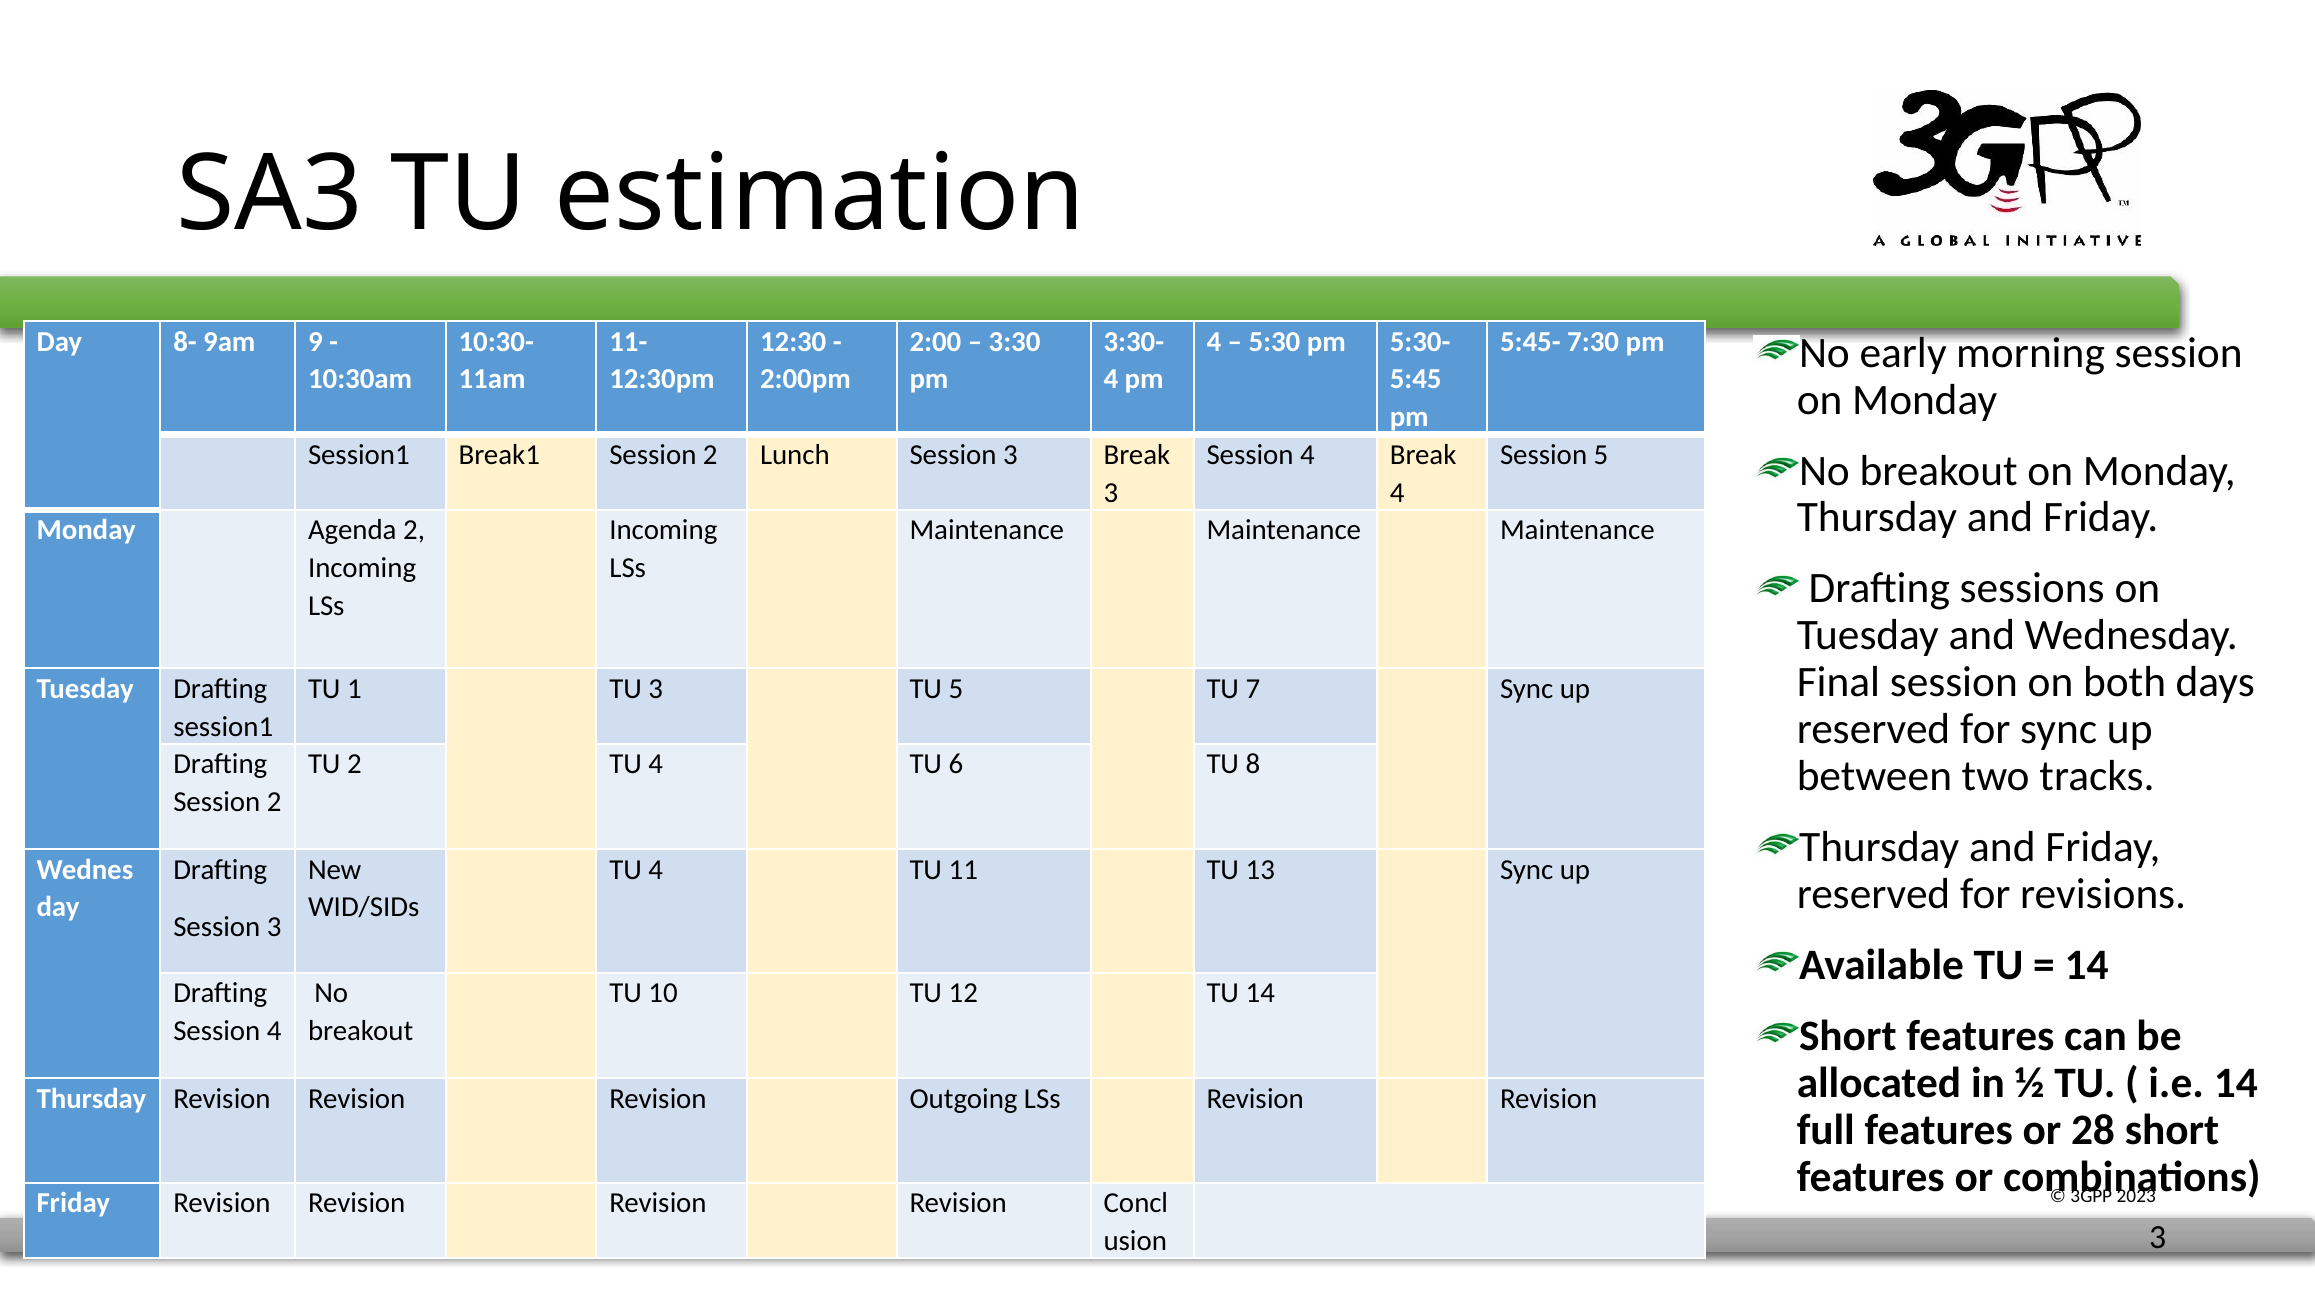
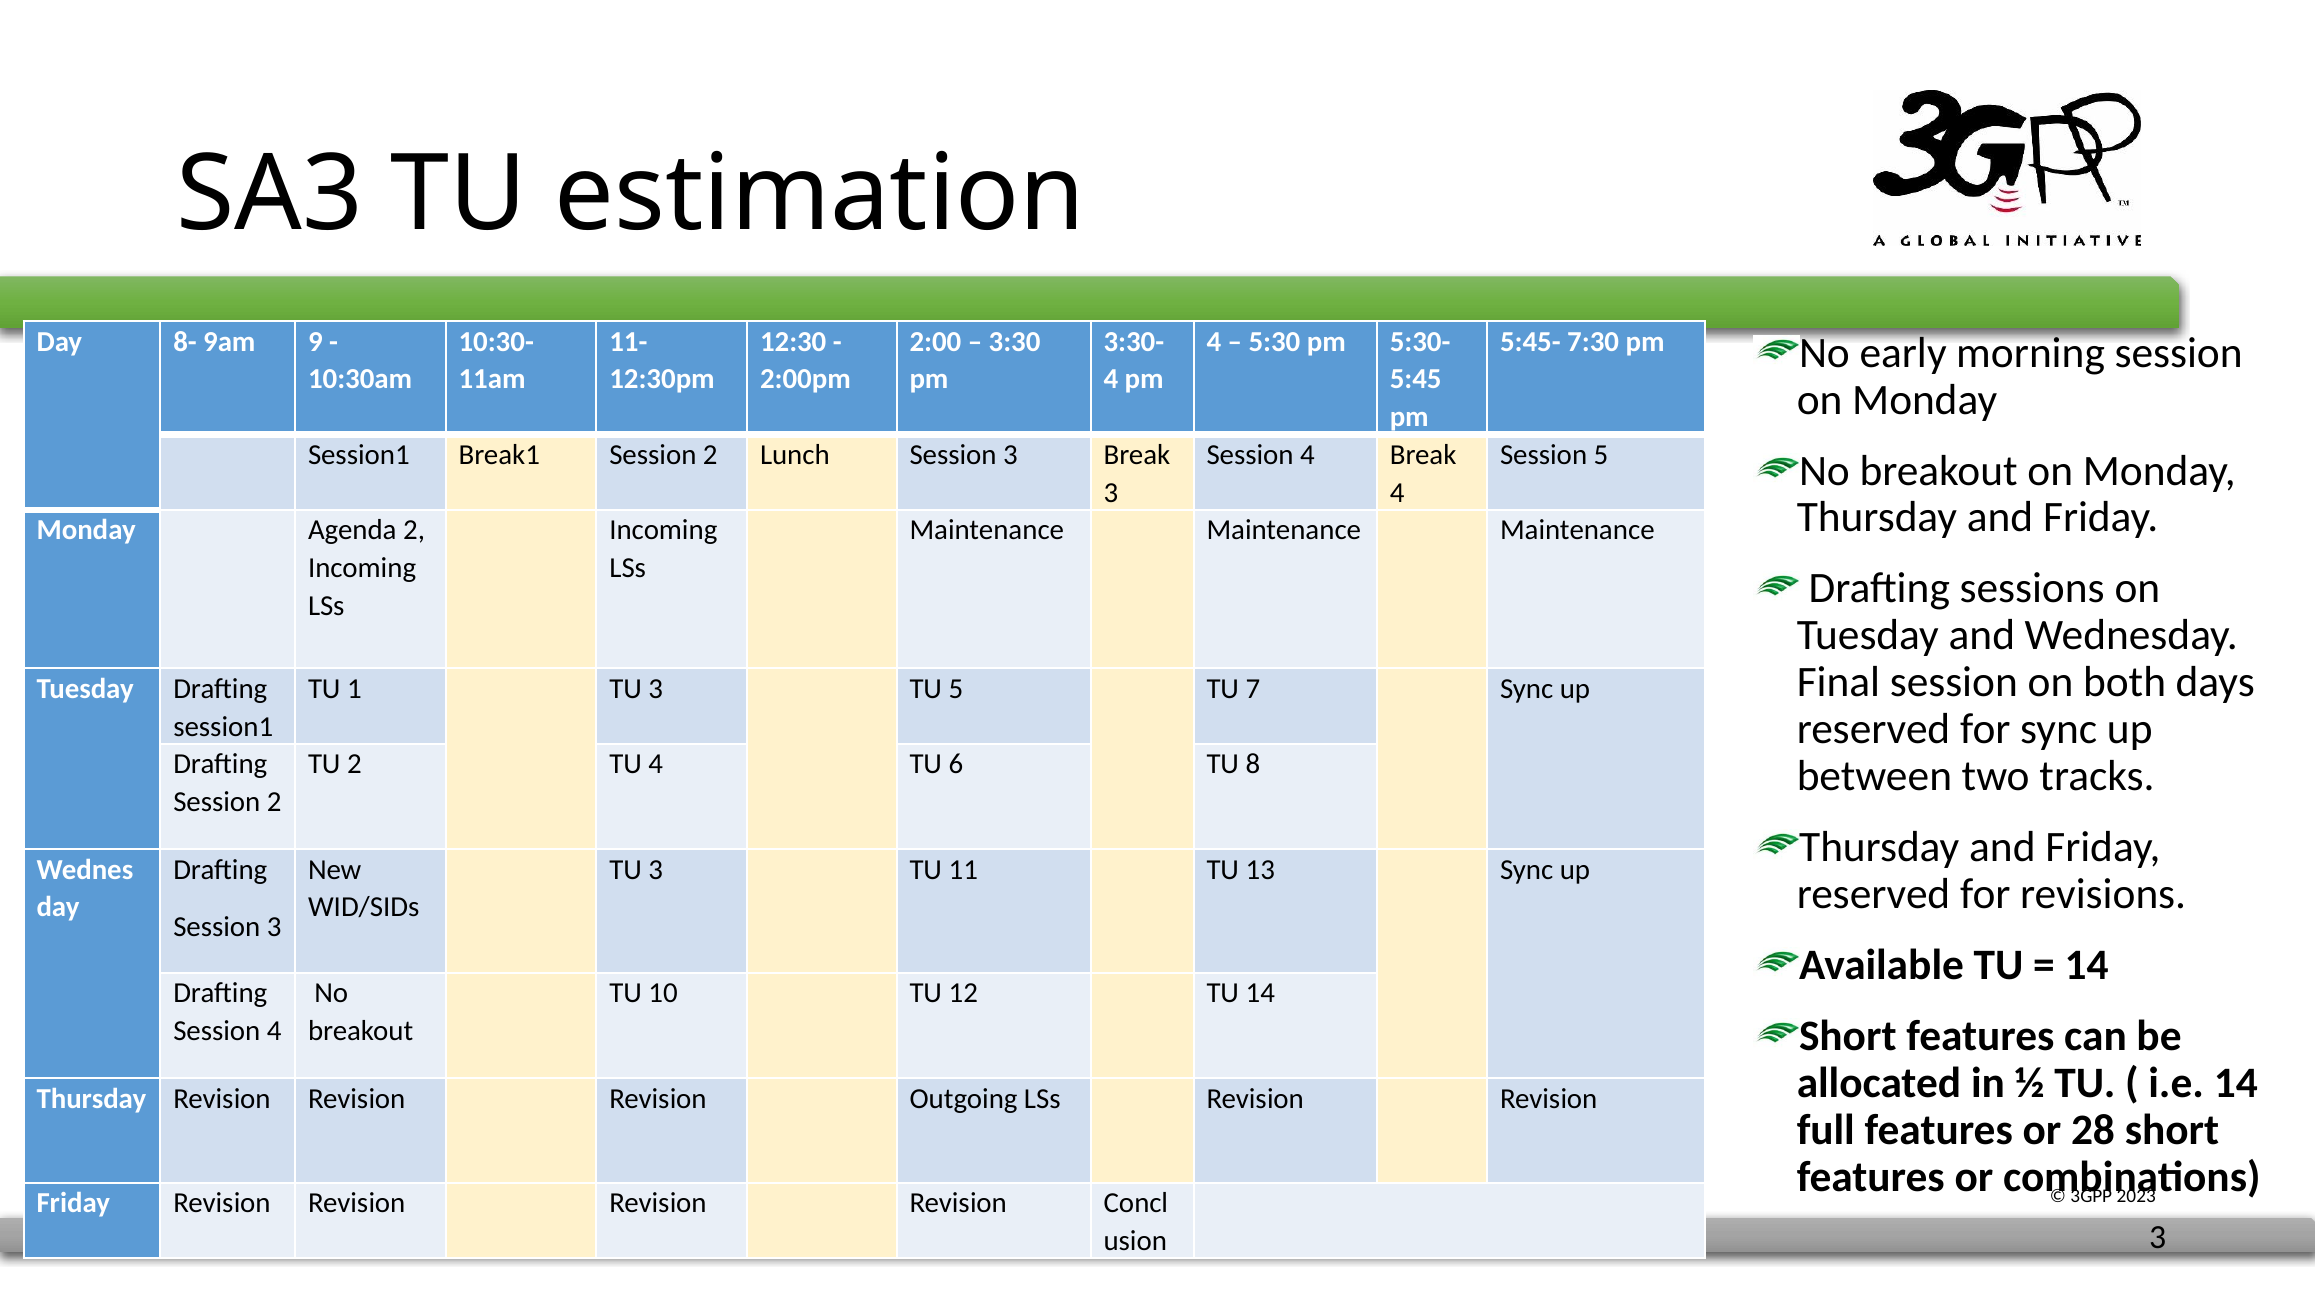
4: 4 -> 3 (656, 870)
